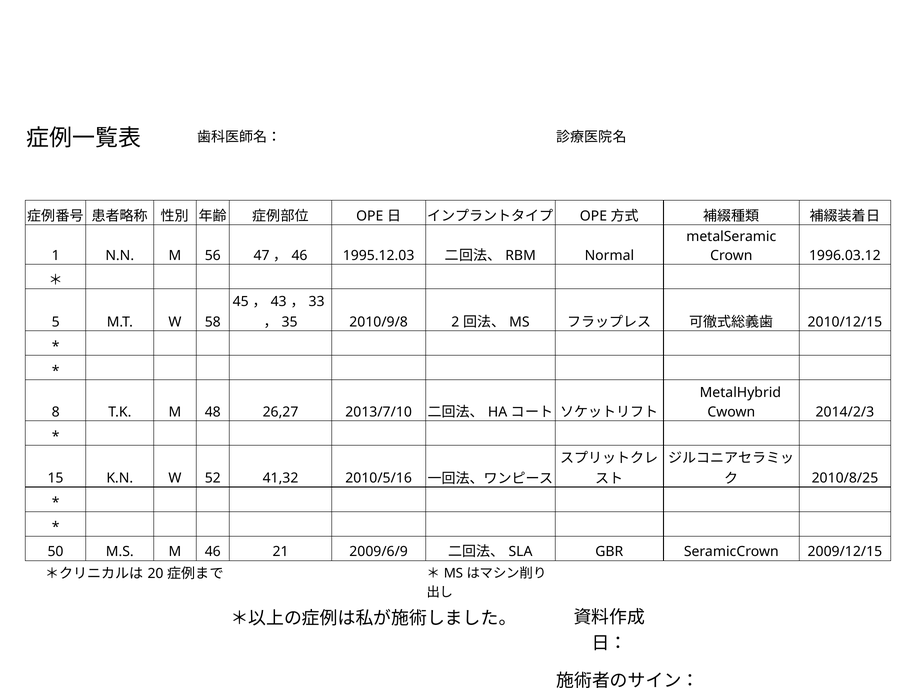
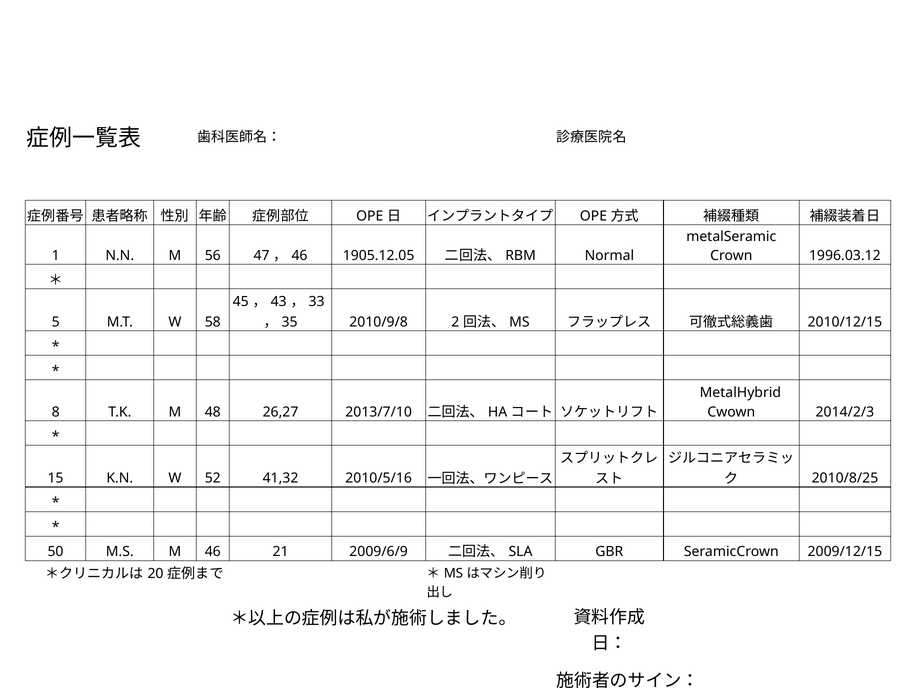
1995.12.03: 1995.12.03 -> 1905.12.05 (379, 255)
